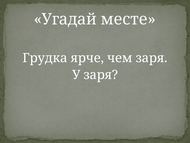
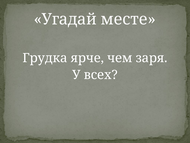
У заря: заря -> всех (101, 75)
